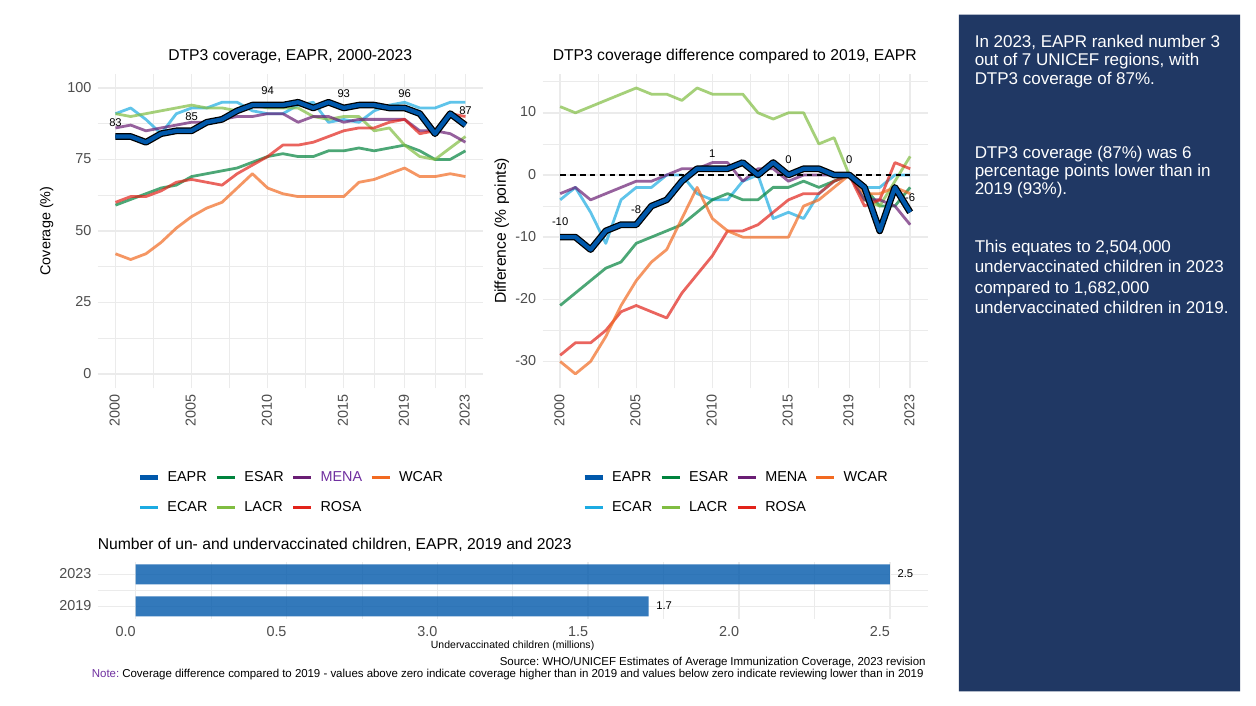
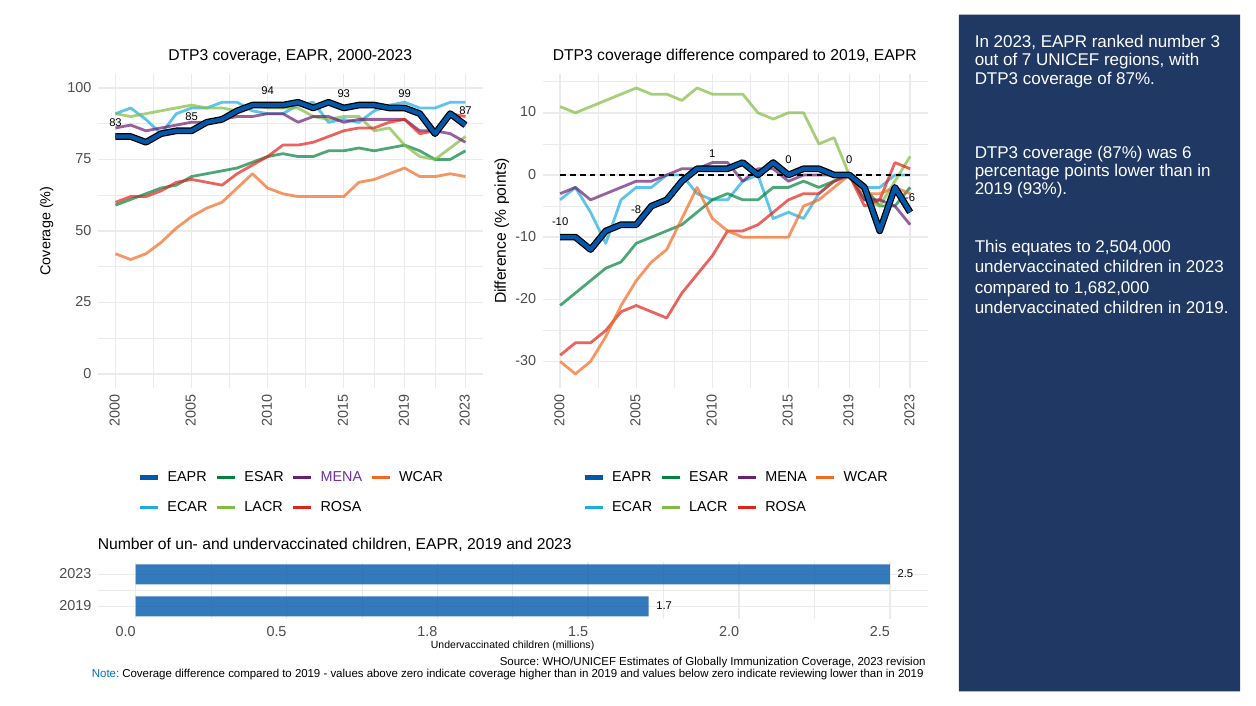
96: 96 -> 99 (405, 94)
3.0: 3.0 -> 1.8 (427, 632)
Average: Average -> Globally (706, 662)
Note colour: purple -> blue (106, 675)
